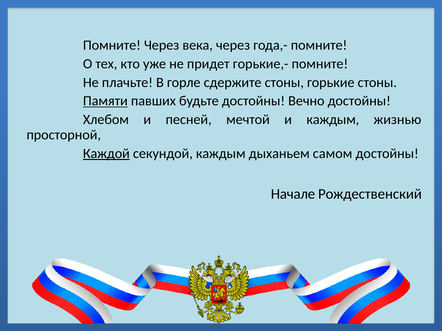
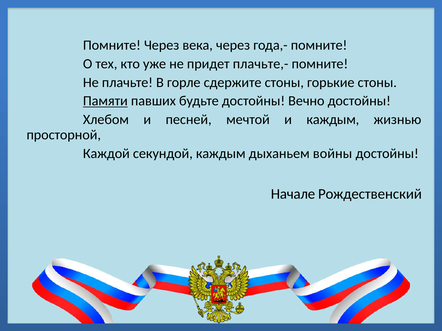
горькие,-: горькие,- -> плачьте,- (261, 64)
Каждой underline: present -> none (106, 154)
самом: самом -> войны (333, 154)
